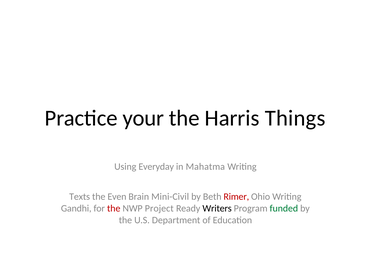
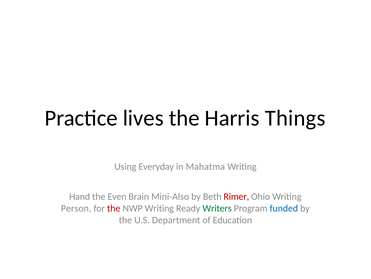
your: your -> lives (143, 118)
Texts: Texts -> Hand (80, 196)
Mini-Civil: Mini-Civil -> Mini-Also (170, 196)
Gandhi: Gandhi -> Person (76, 208)
NWP Project: Project -> Writing (159, 208)
Writers colour: black -> green (217, 208)
funded colour: green -> blue (284, 208)
